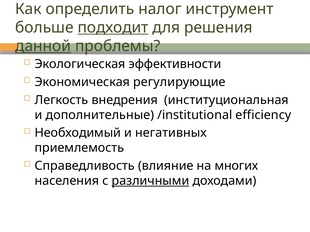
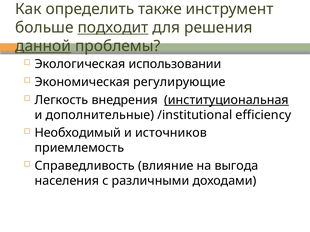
налог: налог -> также (160, 9)
эффективности: эффективности -> использовании (175, 64)
институциональная underline: none -> present (226, 100)
негативных: негативных -> источников (171, 133)
многих: многих -> выгода (236, 166)
различными underline: present -> none (150, 181)
